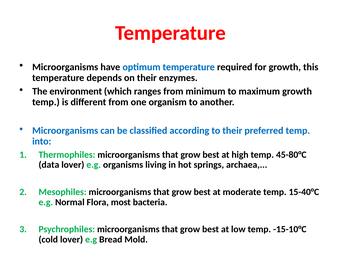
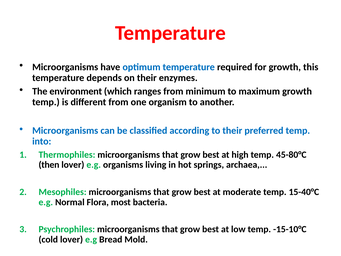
data: data -> then (49, 165)
